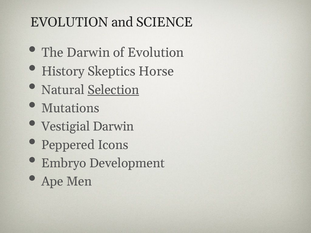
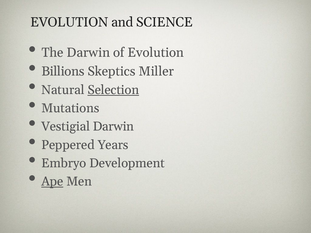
History: History -> Billions (63, 71)
Horse: Horse -> Miller (156, 71)
Icons: Icons -> Years (113, 145)
Ape underline: none -> present (52, 182)
